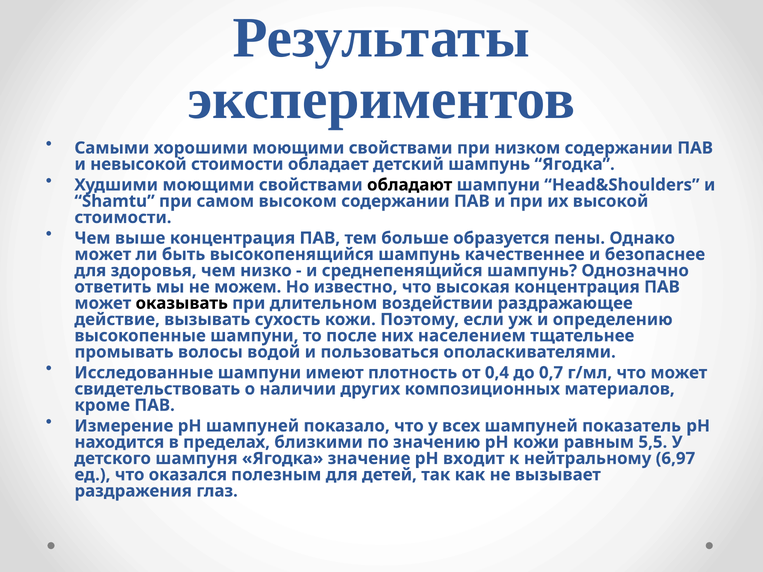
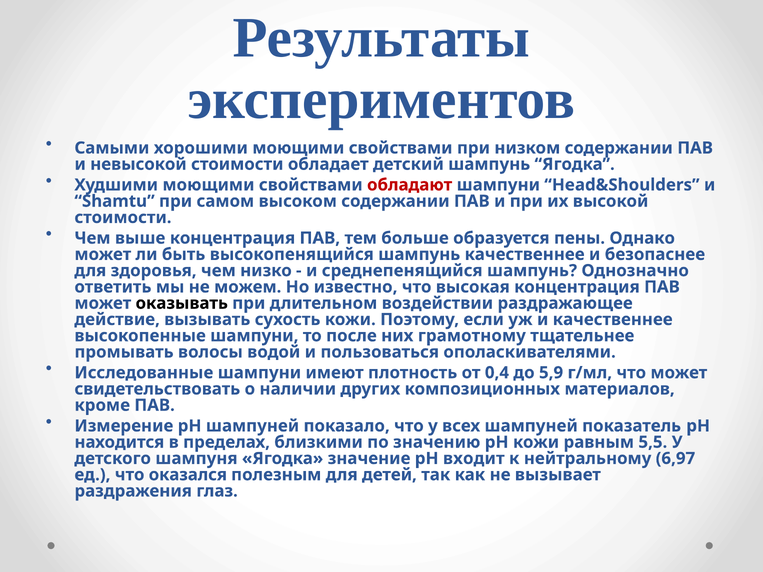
обладают colour: black -> red (410, 185)
и определению: определению -> качественнее (613, 320)
населением: населением -> грамотному (472, 336)
0,7: 0,7 -> 5,9 (551, 373)
